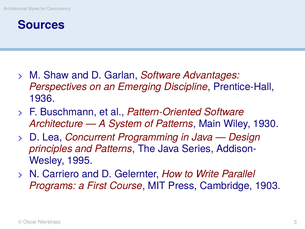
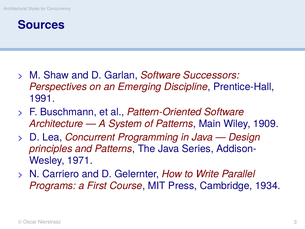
Advantages: Advantages -> Successors (211, 75)
1936: 1936 -> 1991 (42, 98)
1930: 1930 -> 1909 (266, 124)
1995: 1995 -> 1971 (80, 160)
1903: 1903 -> 1934 (268, 186)
